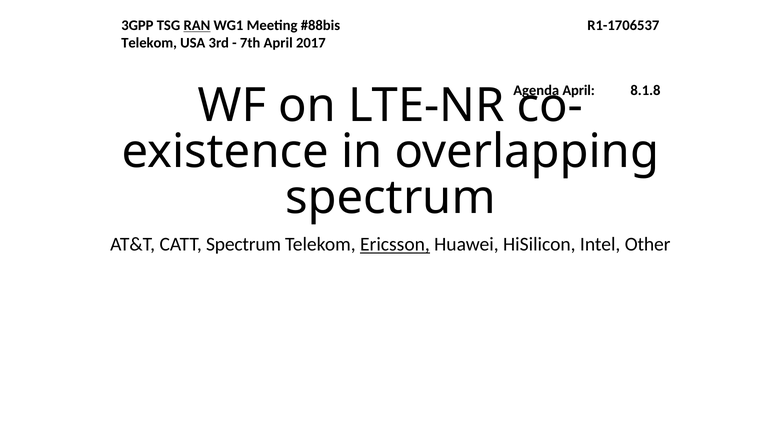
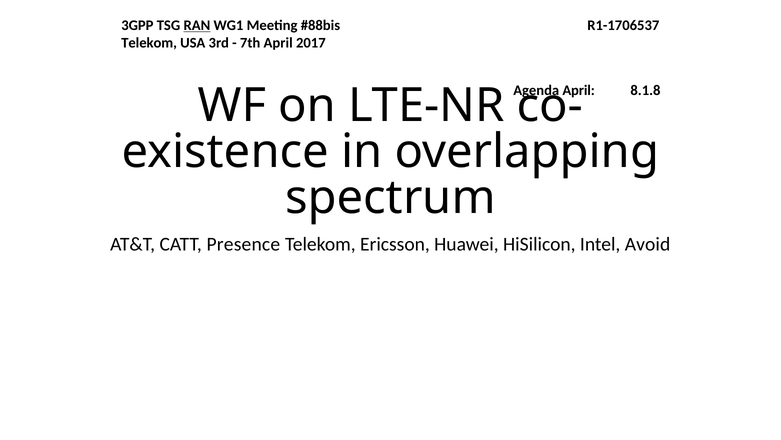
CATT Spectrum: Spectrum -> Presence (243, 244)
Ericsson underline: present -> none (395, 244)
Other: Other -> Avoid (648, 244)
